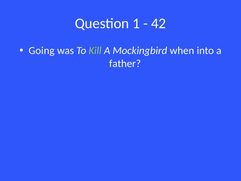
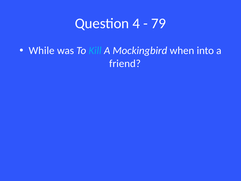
1: 1 -> 4 (136, 23)
42: 42 -> 79 (158, 23)
Going: Going -> While (42, 51)
Kill colour: light green -> light blue (95, 51)
father: father -> friend (125, 63)
